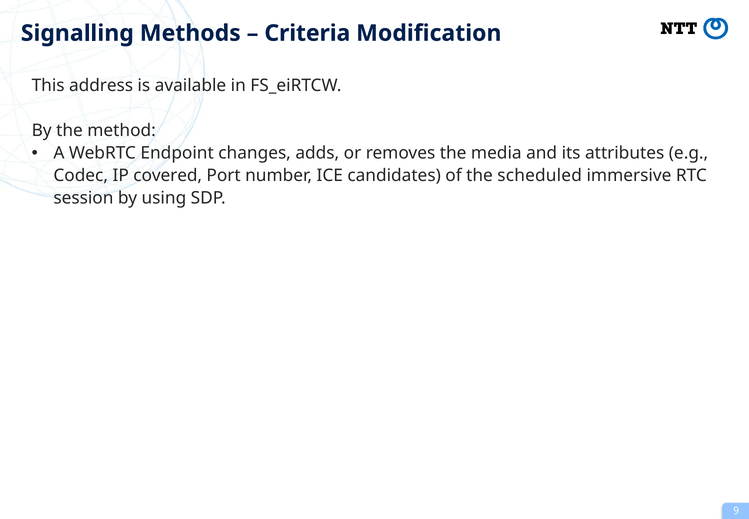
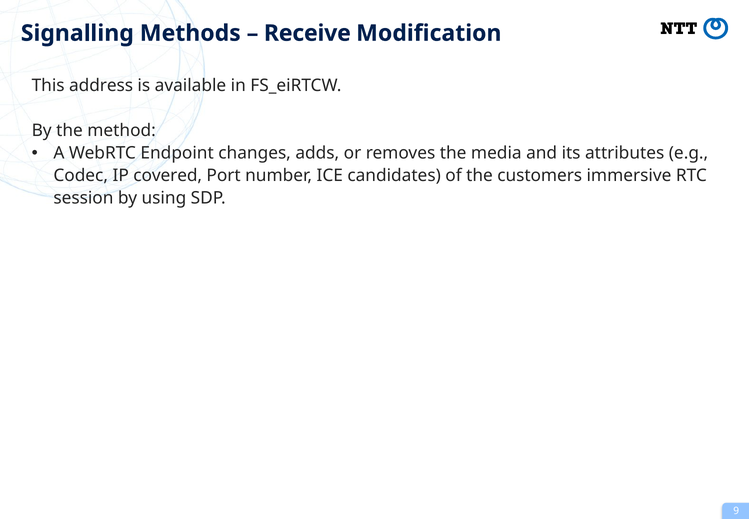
Criteria: Criteria -> Receive (307, 33)
scheduled: scheduled -> customers (540, 176)
